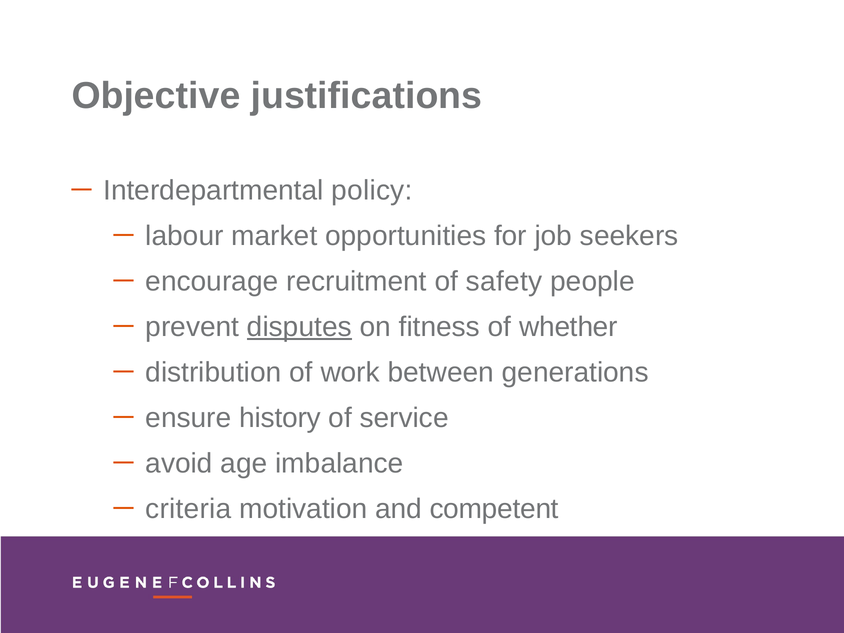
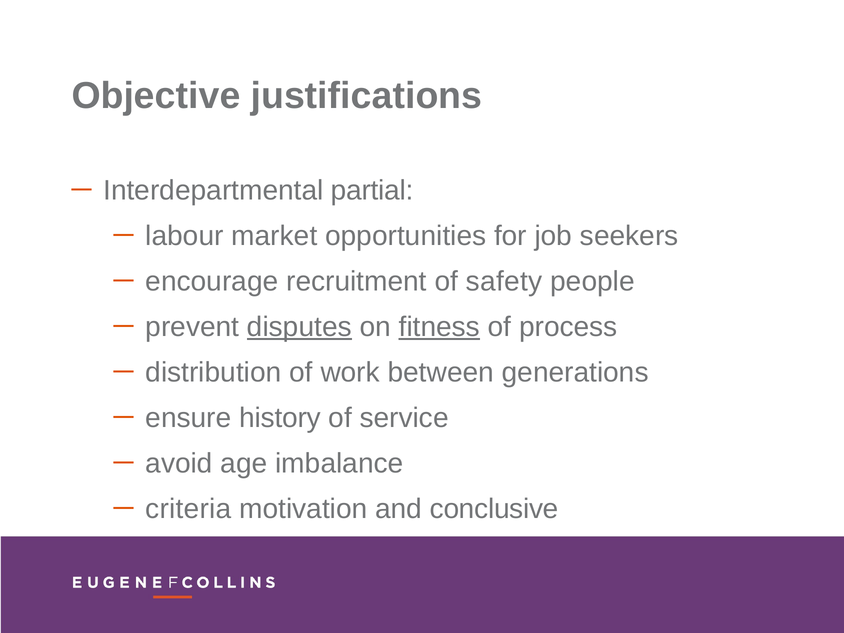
policy: policy -> partial (372, 191)
fitness underline: none -> present (439, 327)
whether: whether -> process (568, 327)
competent: competent -> conclusive (494, 509)
